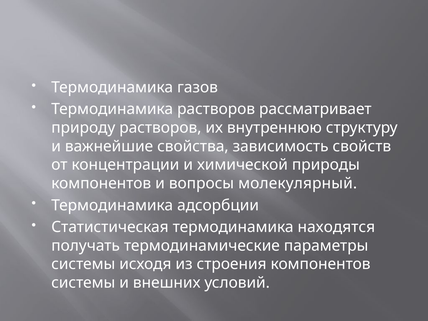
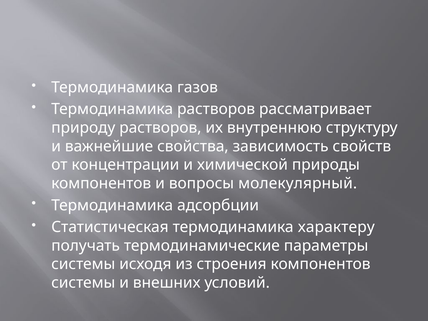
находятся: находятся -> характеру (336, 227)
